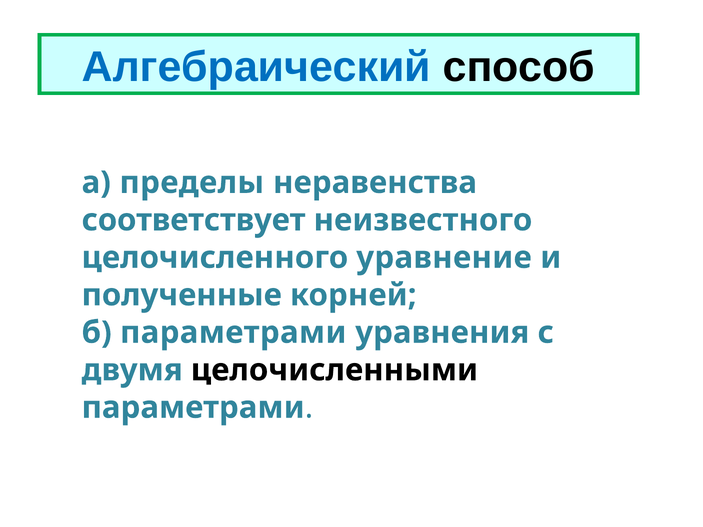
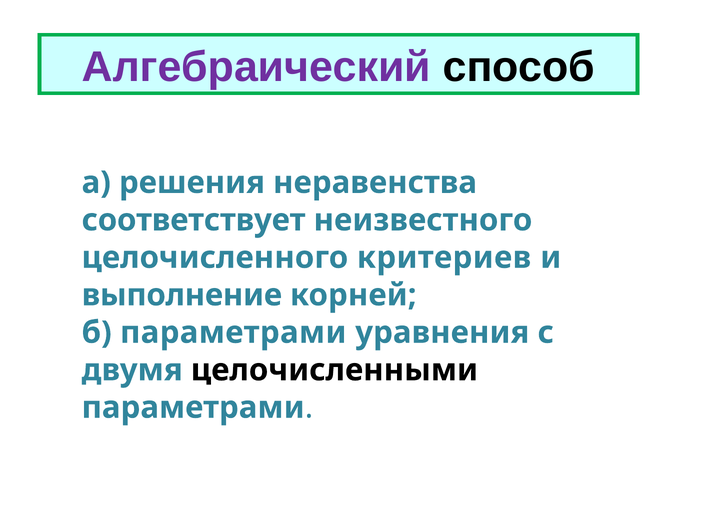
Алгебраический colour: blue -> purple (256, 67)
пределы: пределы -> решения (192, 183)
уравнение: уравнение -> критериев (444, 258)
полученные: полученные -> выполнение (182, 295)
